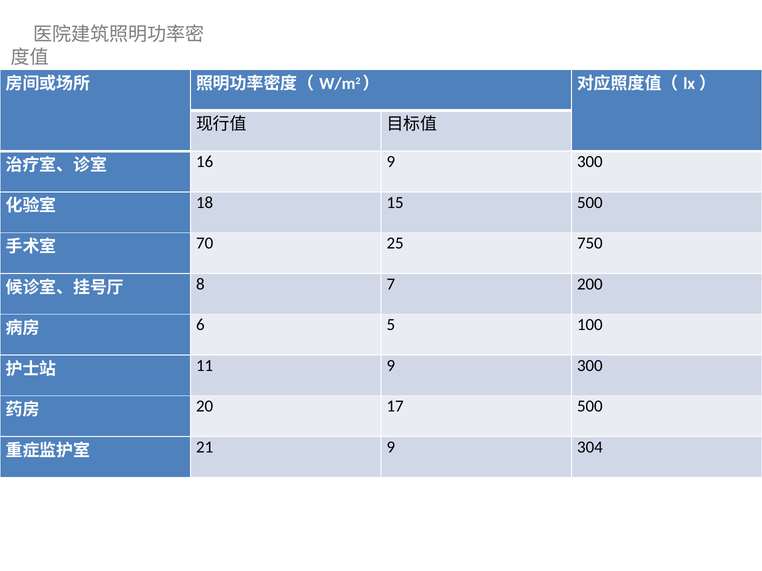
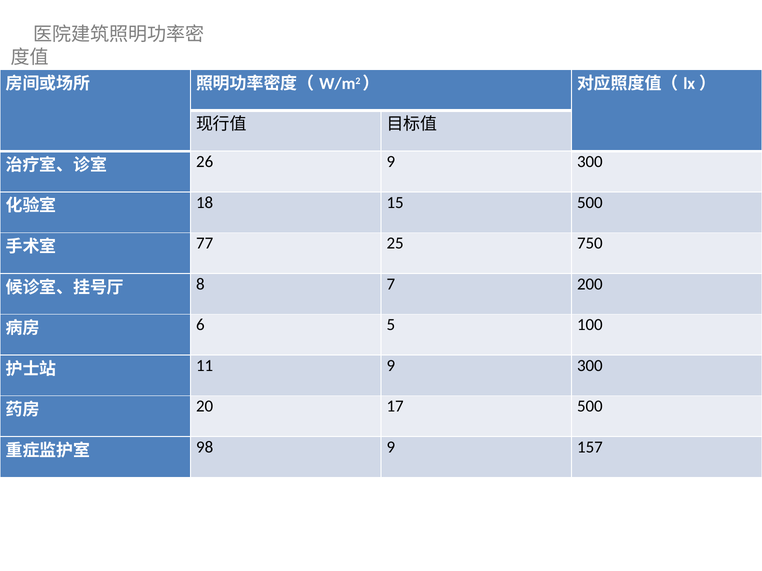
16: 16 -> 26 (205, 162)
70: 70 -> 77 (205, 243)
21: 21 -> 98 (205, 447)
304: 304 -> 157 (590, 447)
